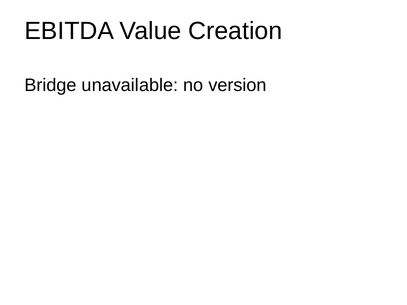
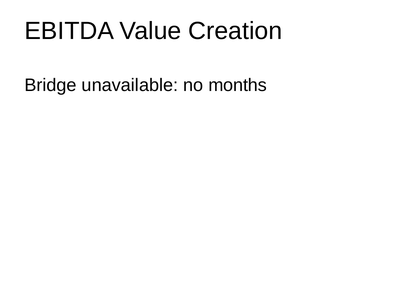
version: version -> months (238, 85)
